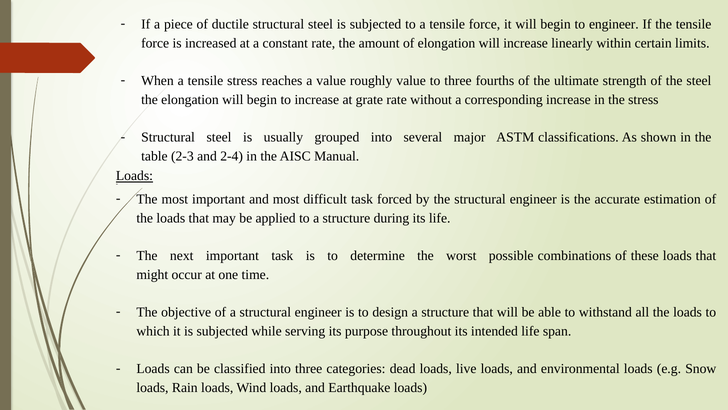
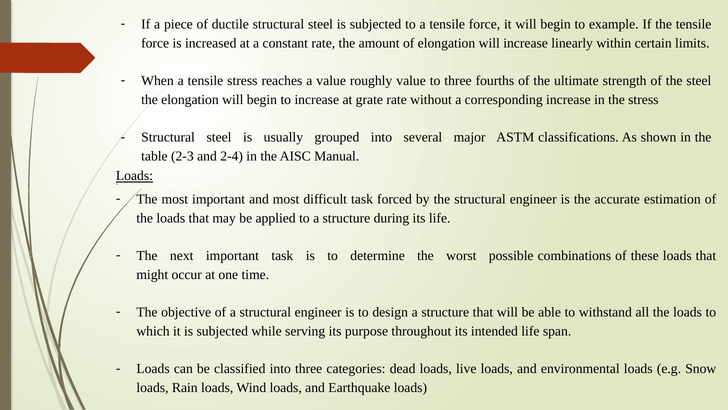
to engineer: engineer -> example (614, 24)
